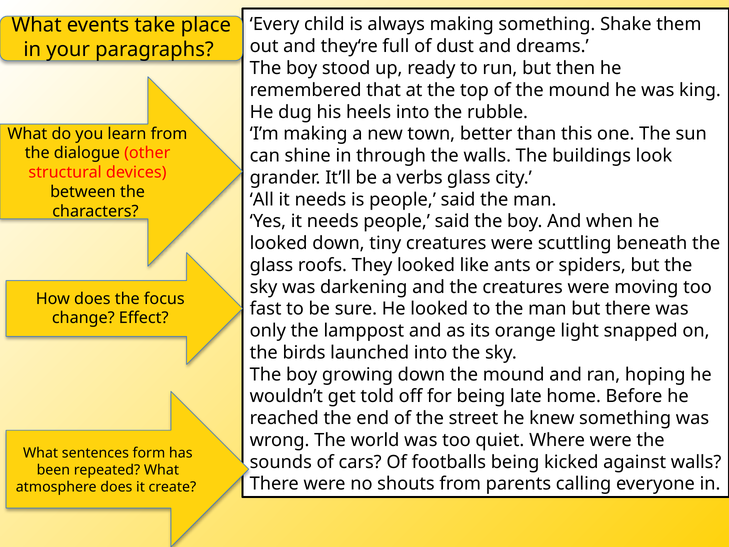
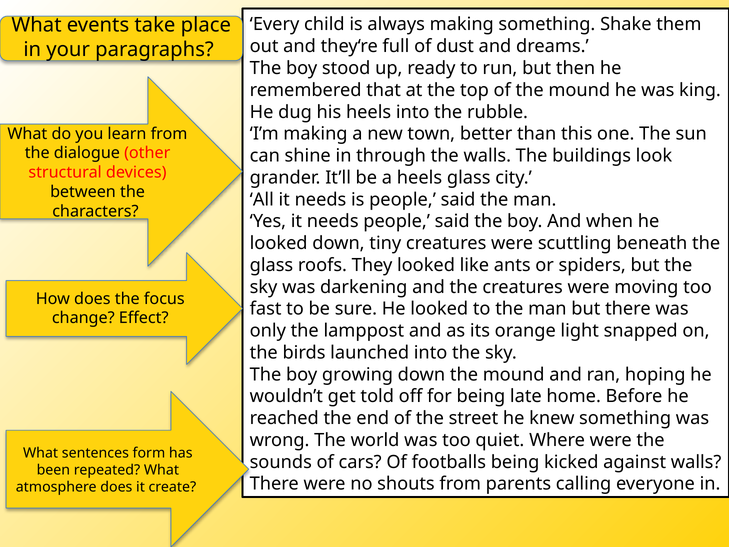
a verbs: verbs -> heels (419, 178)
